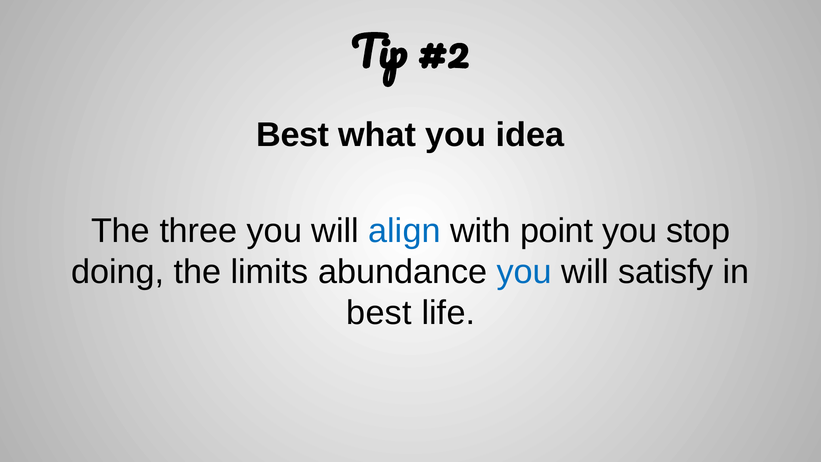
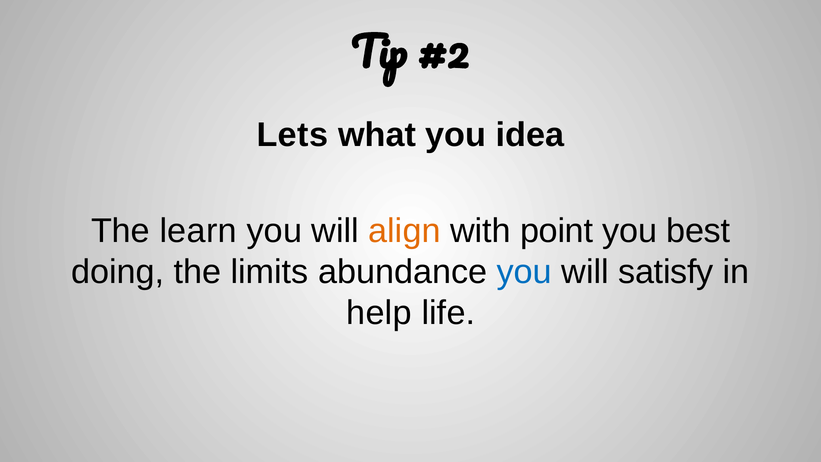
Best: Best -> Lets (292, 135)
three: three -> learn (198, 231)
align colour: blue -> orange (404, 231)
stop: stop -> best (698, 231)
best: best -> help (379, 313)
